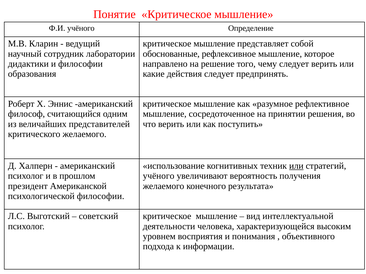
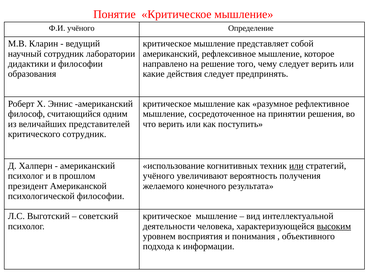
обоснованные: обоснованные -> американский (171, 54)
критического желаемого: желаемого -> сотрудник (84, 134)
высоким underline: none -> present (334, 227)
